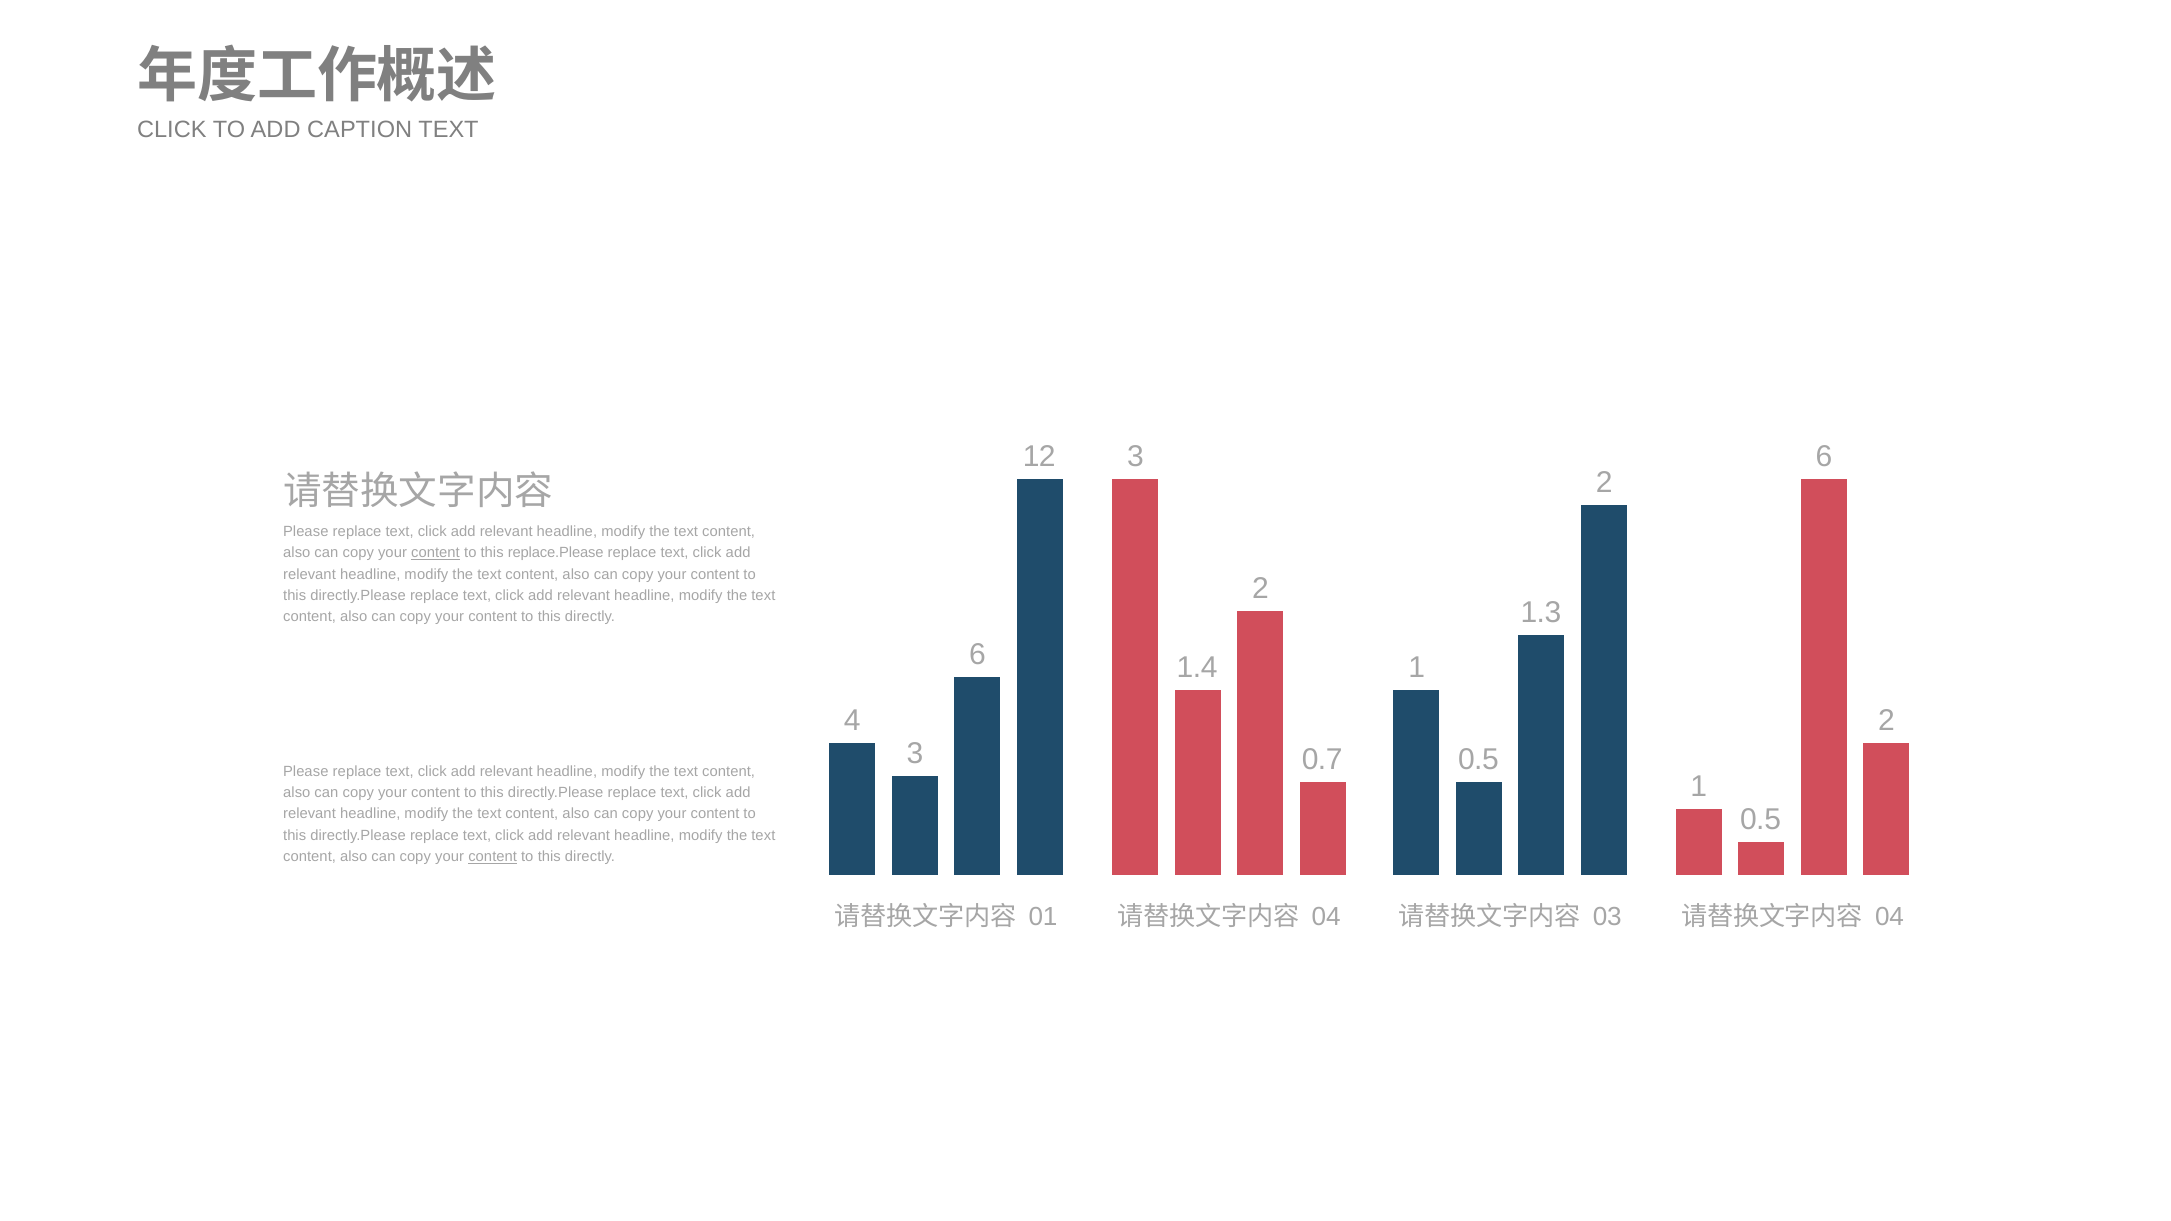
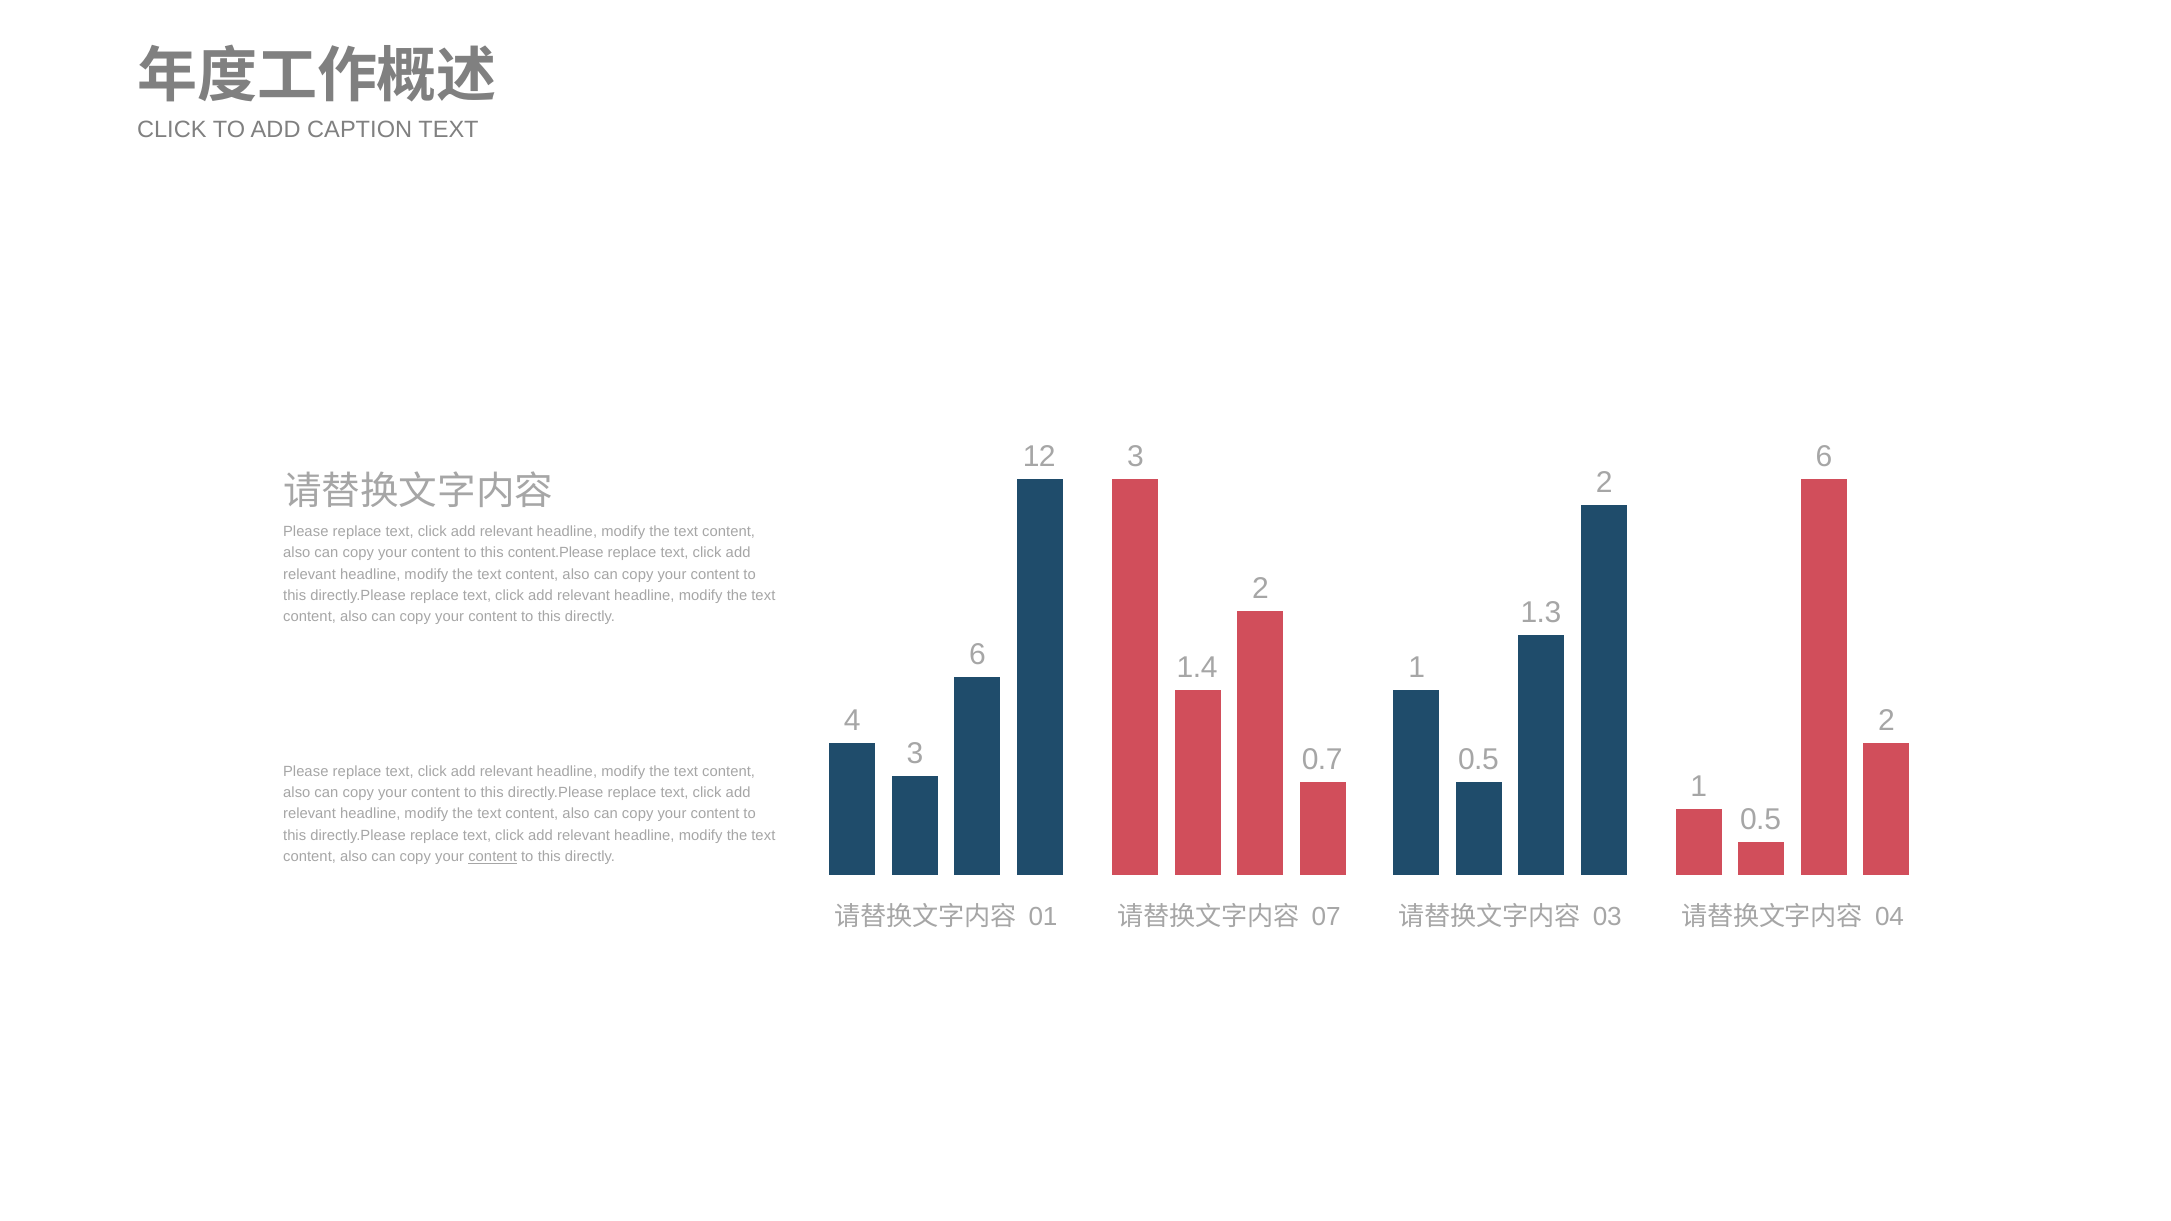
content underline: present -> none (435, 553)
replace.Please: replace.Please -> content.Please (556, 553)
04: 04 -> 07 (1326, 917)
